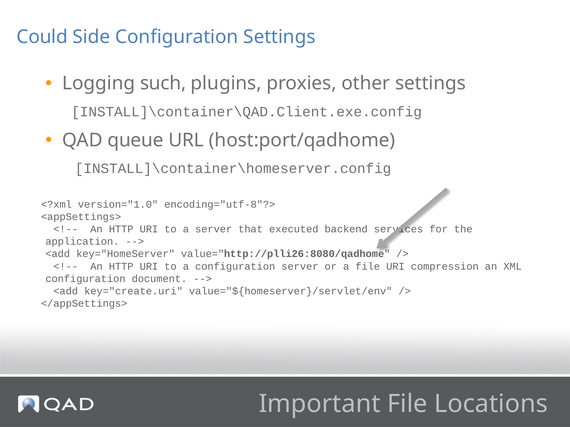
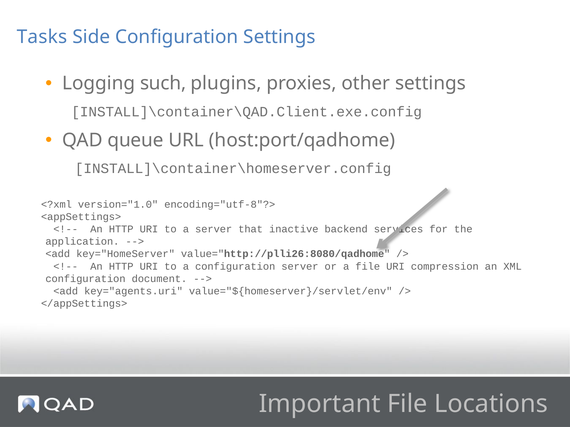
Could: Could -> Tasks (42, 37)
executed: executed -> inactive (294, 229)
key="create.uri: key="create.uri -> key="agents.uri (134, 291)
